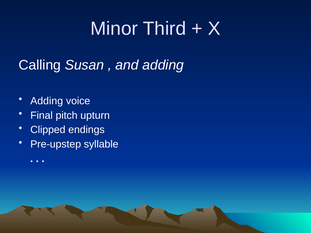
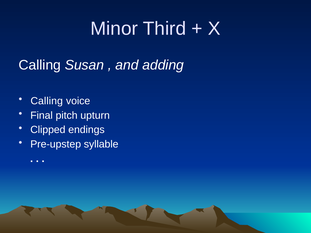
Adding: Adding -> Calling (47, 101)
